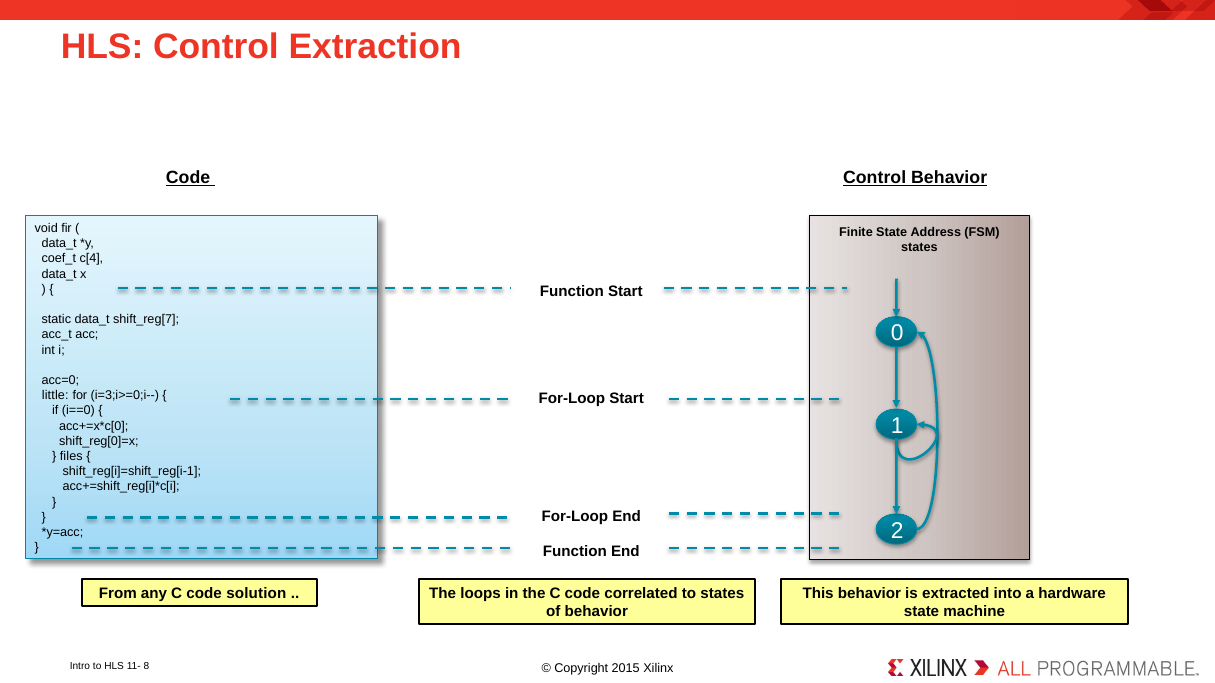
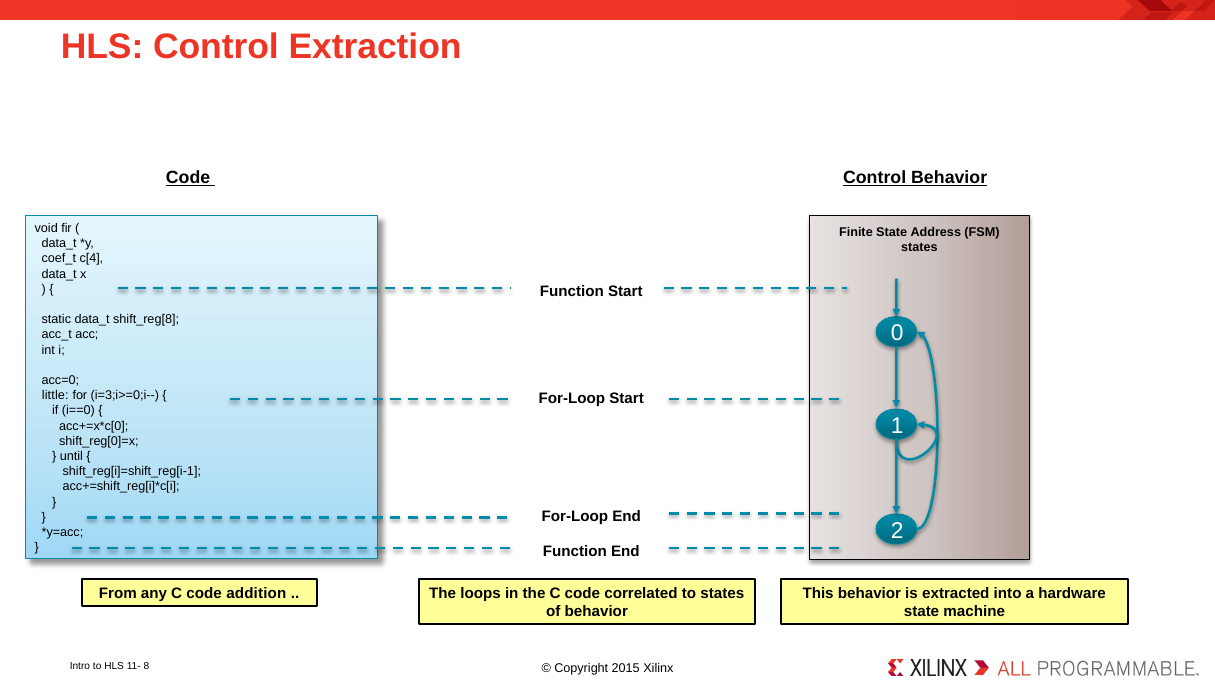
shift_reg[7: shift_reg[7 -> shift_reg[8 (146, 320)
files: files -> until (71, 457)
solution: solution -> addition (256, 594)
